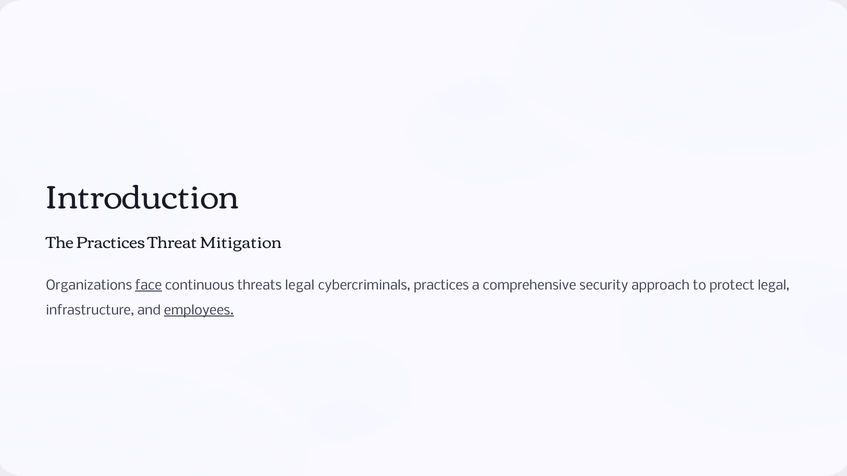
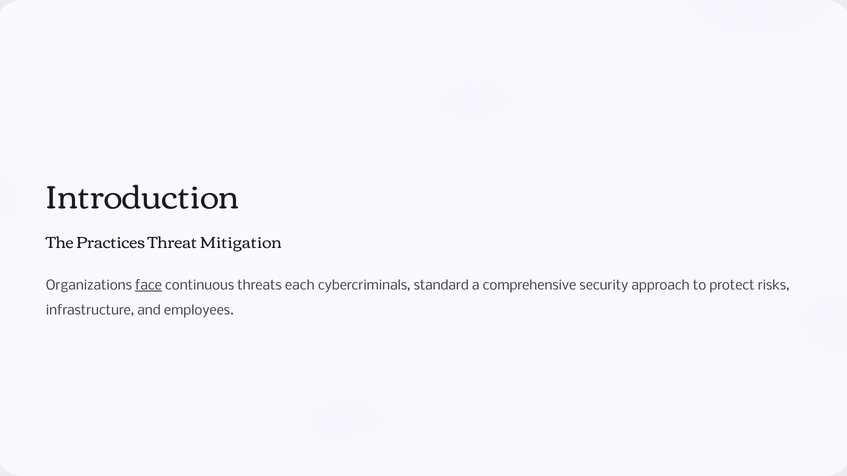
threats legal: legal -> each (300, 286)
cybercriminals practices: practices -> standard (441, 286)
protect legal: legal -> risks (774, 286)
employees underline: present -> none (199, 311)
